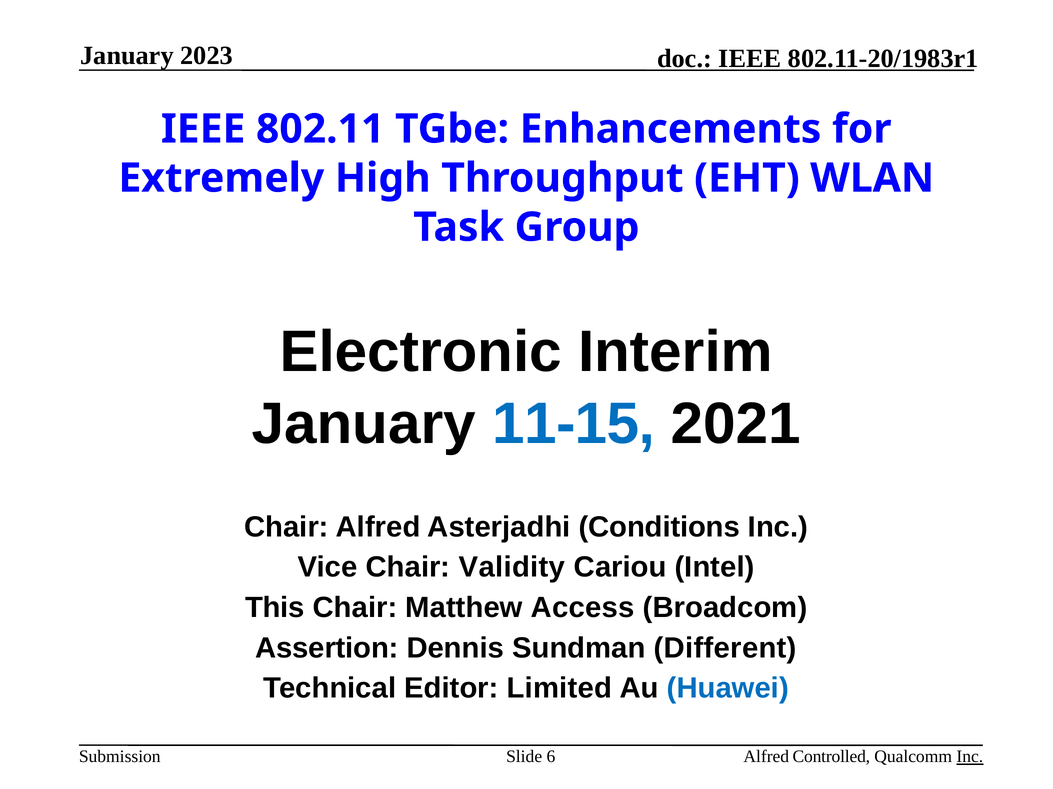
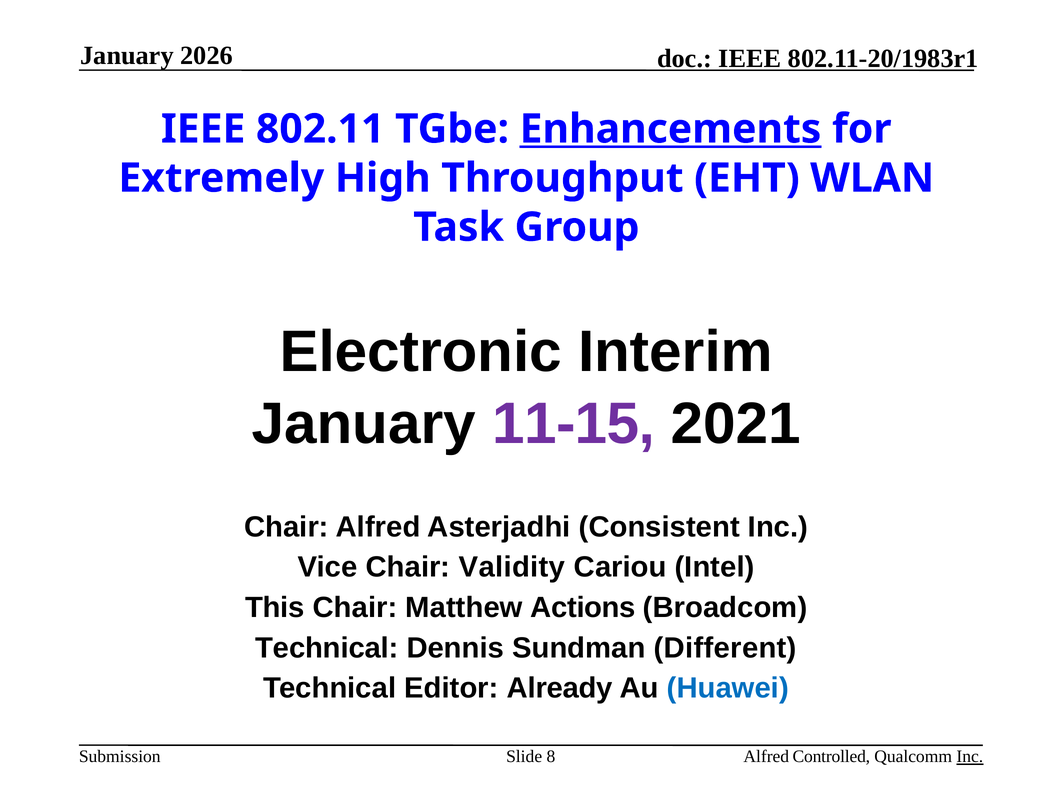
2023: 2023 -> 2026 (207, 56)
Enhancements underline: none -> present (670, 129)
11-15 colour: blue -> purple (574, 424)
Conditions: Conditions -> Consistent (659, 527)
Access: Access -> Actions (583, 608)
Assertion: Assertion -> Technical (327, 649)
Limited: Limited -> Already (560, 689)
6: 6 -> 8 (551, 757)
